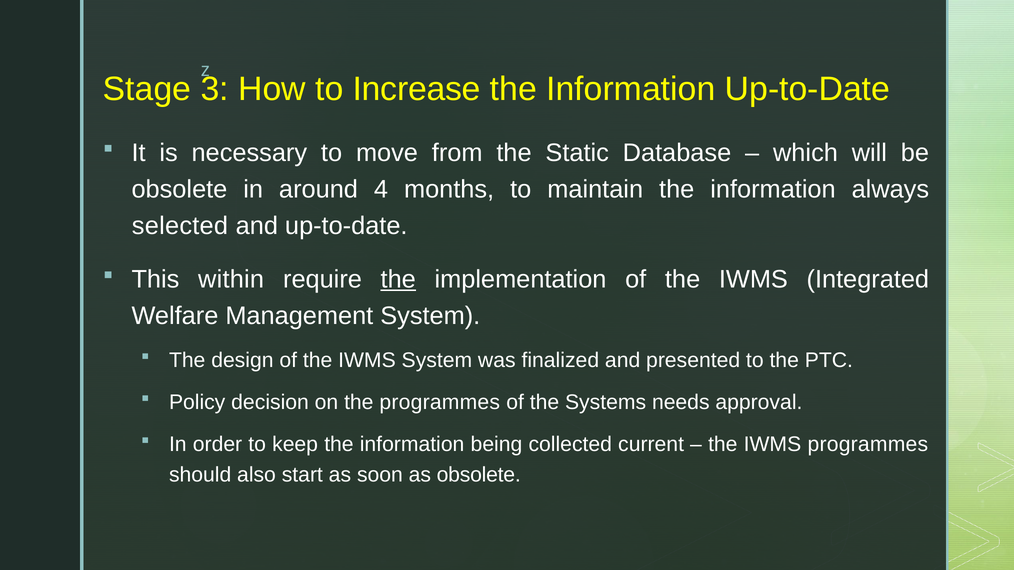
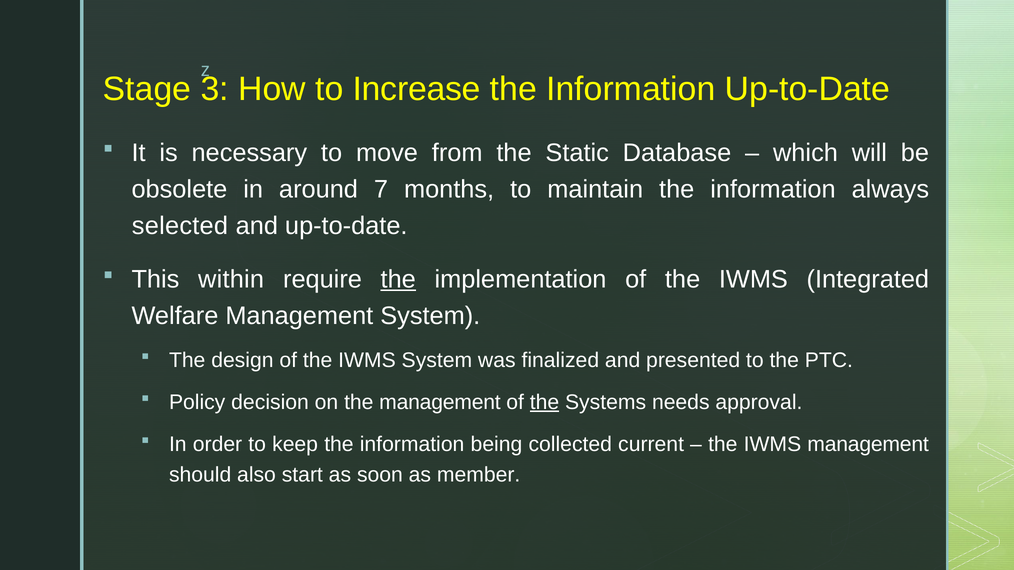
4: 4 -> 7 (381, 190)
the programmes: programmes -> management (440, 402)
the underline: none -> present (545, 402)
IWMS programmes: programmes -> management (868, 444)
as obsolete: obsolete -> member (479, 475)
